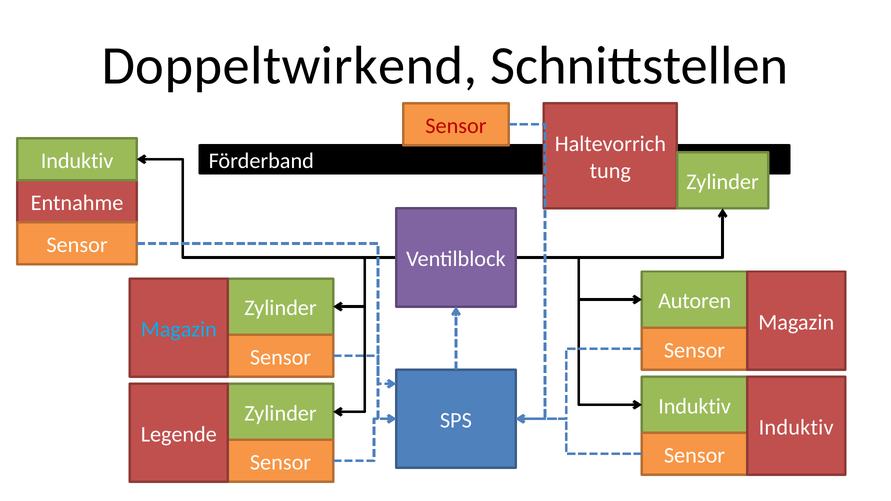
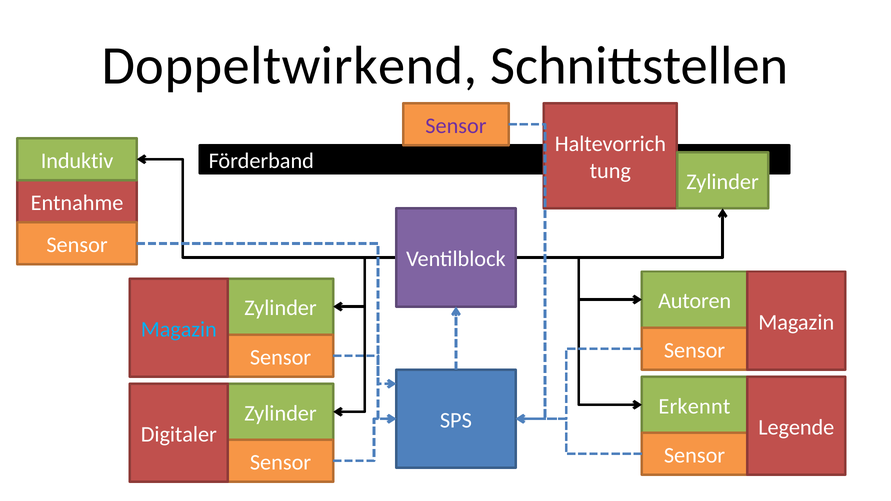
Sensor colour: red -> purple (456, 126)
Induktiv: Induktiv -> Erkennt (694, 406)
Induktiv: Induktiv -> Legende (796, 428)
Legende: Legende -> Digitaler (179, 435)
